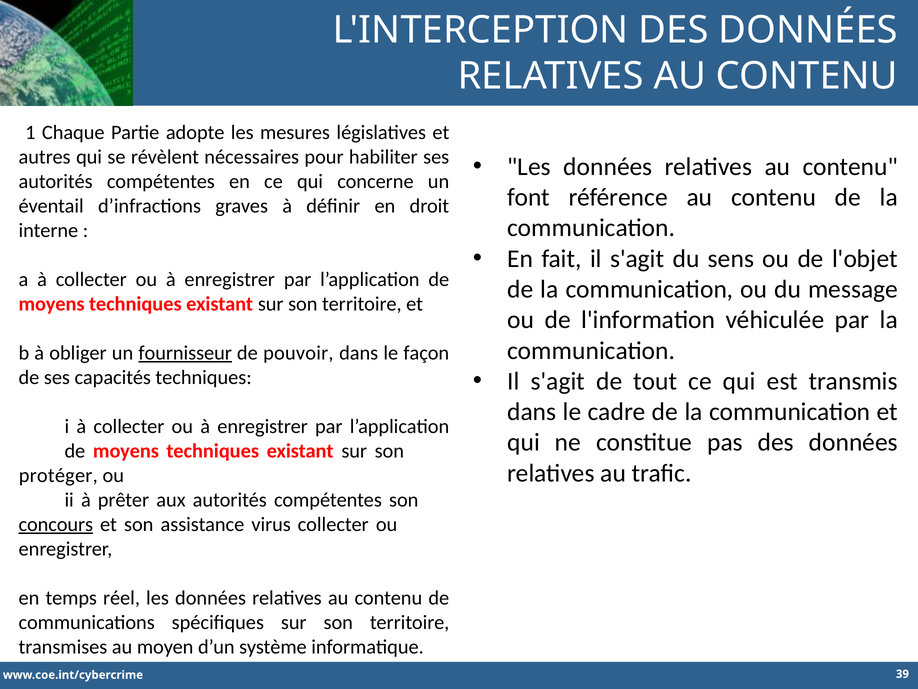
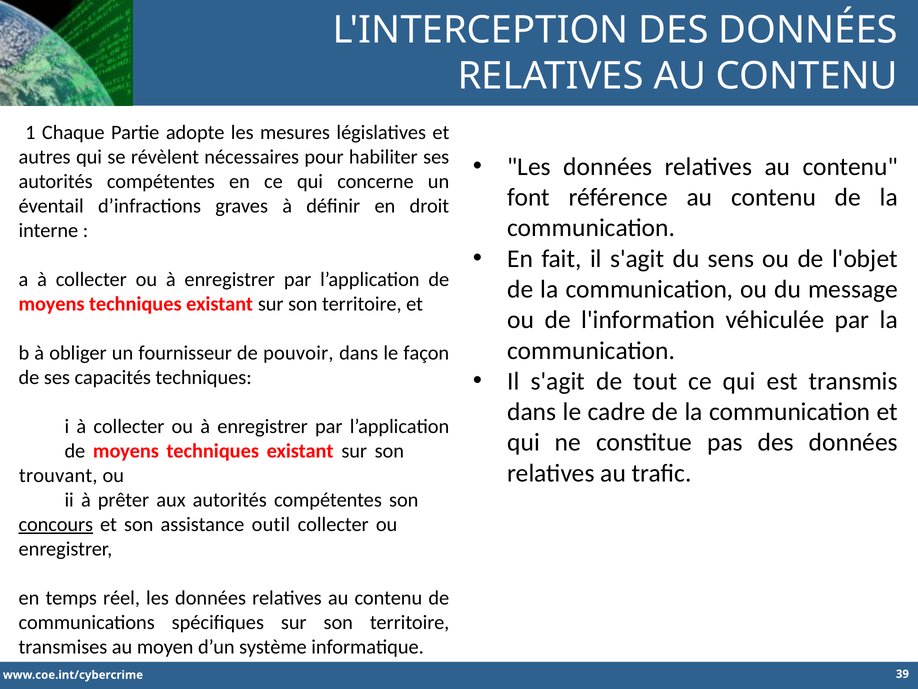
fournisseur underline: present -> none (185, 353)
protéger: protéger -> trouvant (58, 475)
virus: virus -> outil (271, 524)
